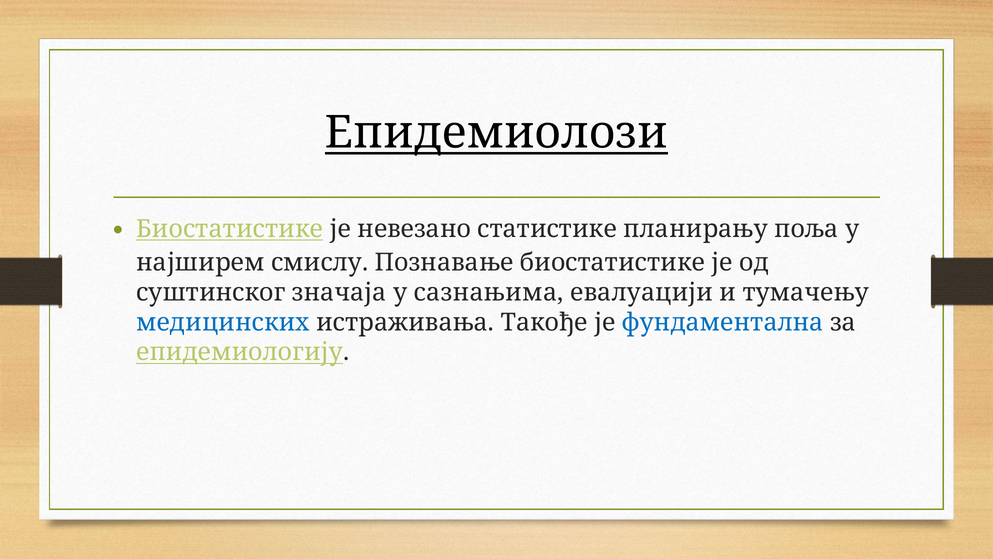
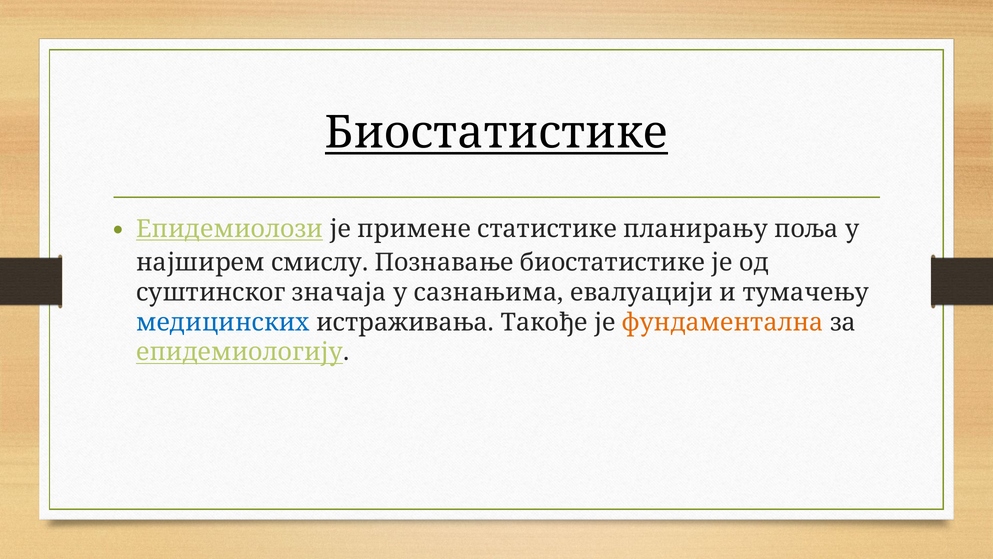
Епидемиолози: Епидемиолози -> Биостатистике (496, 133)
Биостатистике: Биостатистике -> Епидемиолози (230, 229)
невезано: невезано -> примене (414, 229)
фундаментална colour: blue -> orange (723, 322)
